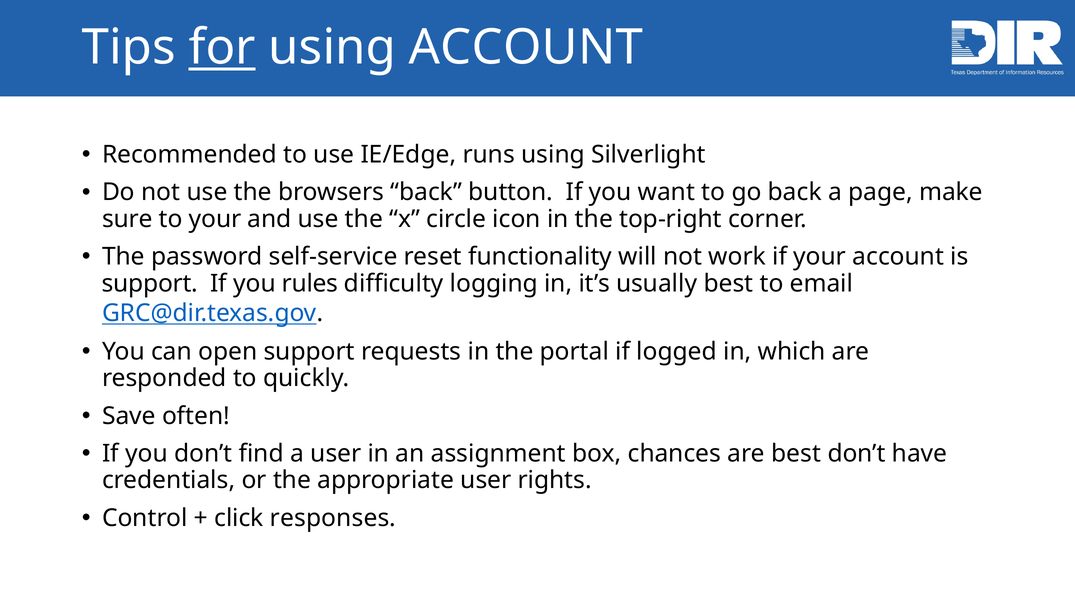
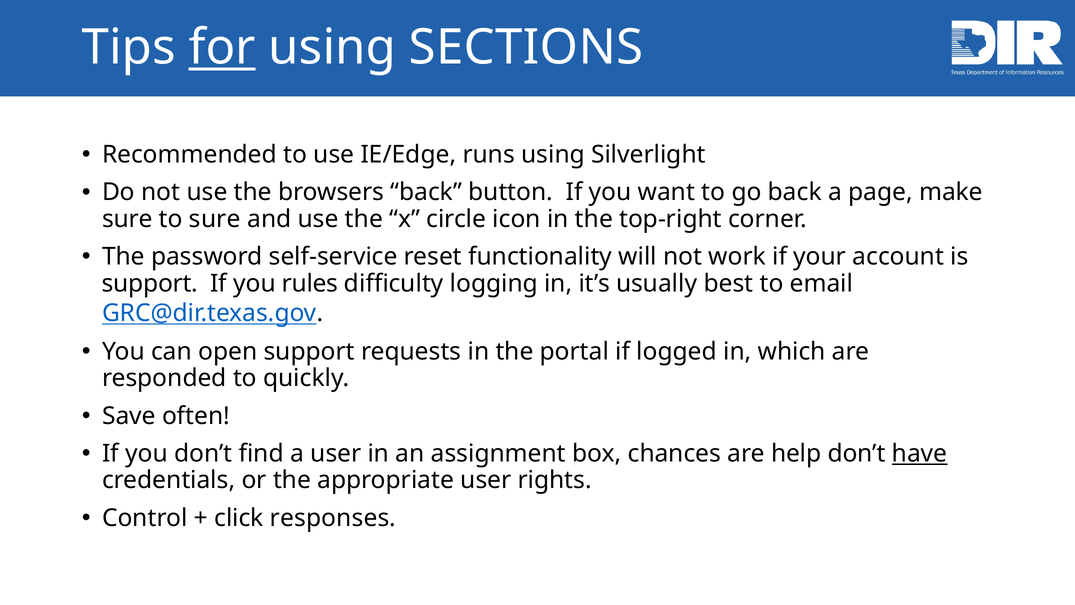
using ACCOUNT: ACCOUNT -> SECTIONS (526, 48)
to your: your -> sure (215, 219)
are best: best -> help (796, 453)
have underline: none -> present (920, 453)
